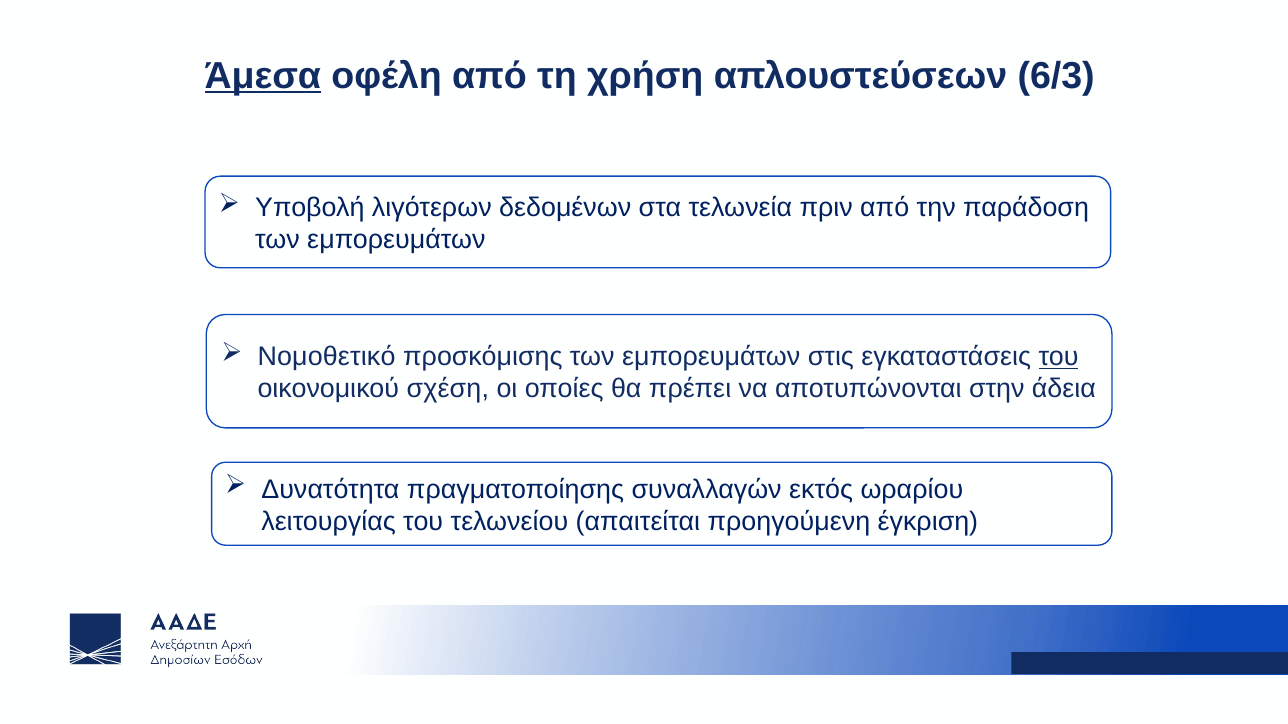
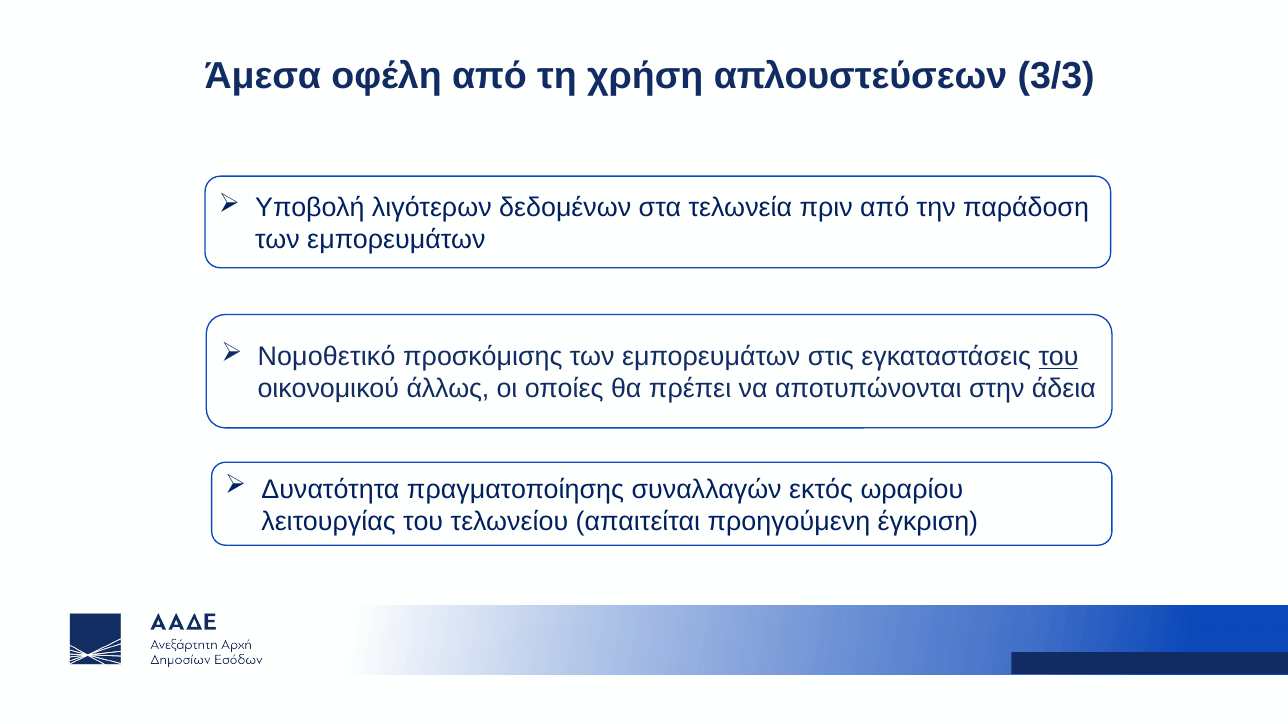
Άμεσα underline: present -> none (263, 76)
6/3: 6/3 -> 3/3 (1056, 76)
σχέση: σχέση -> άλλως (448, 389)
